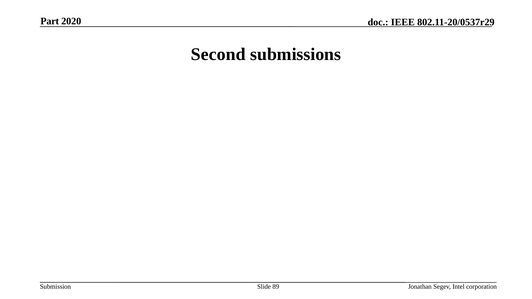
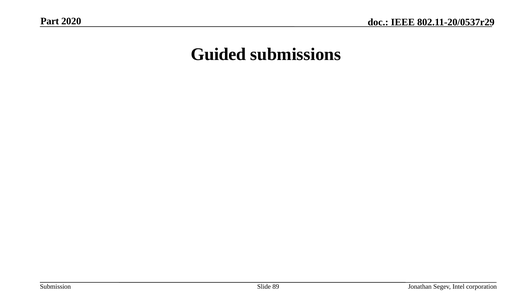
Second: Second -> Guided (218, 54)
